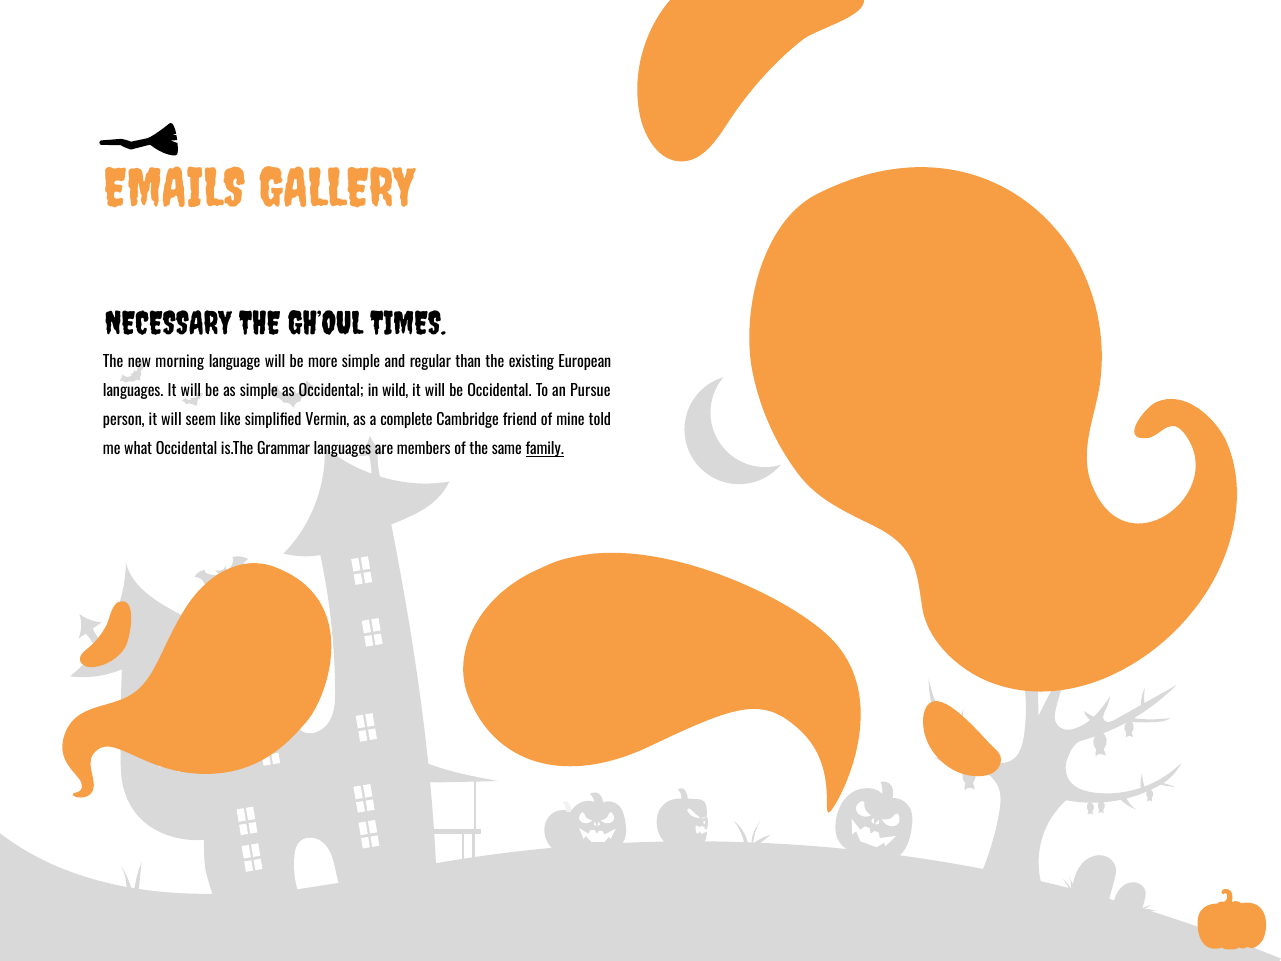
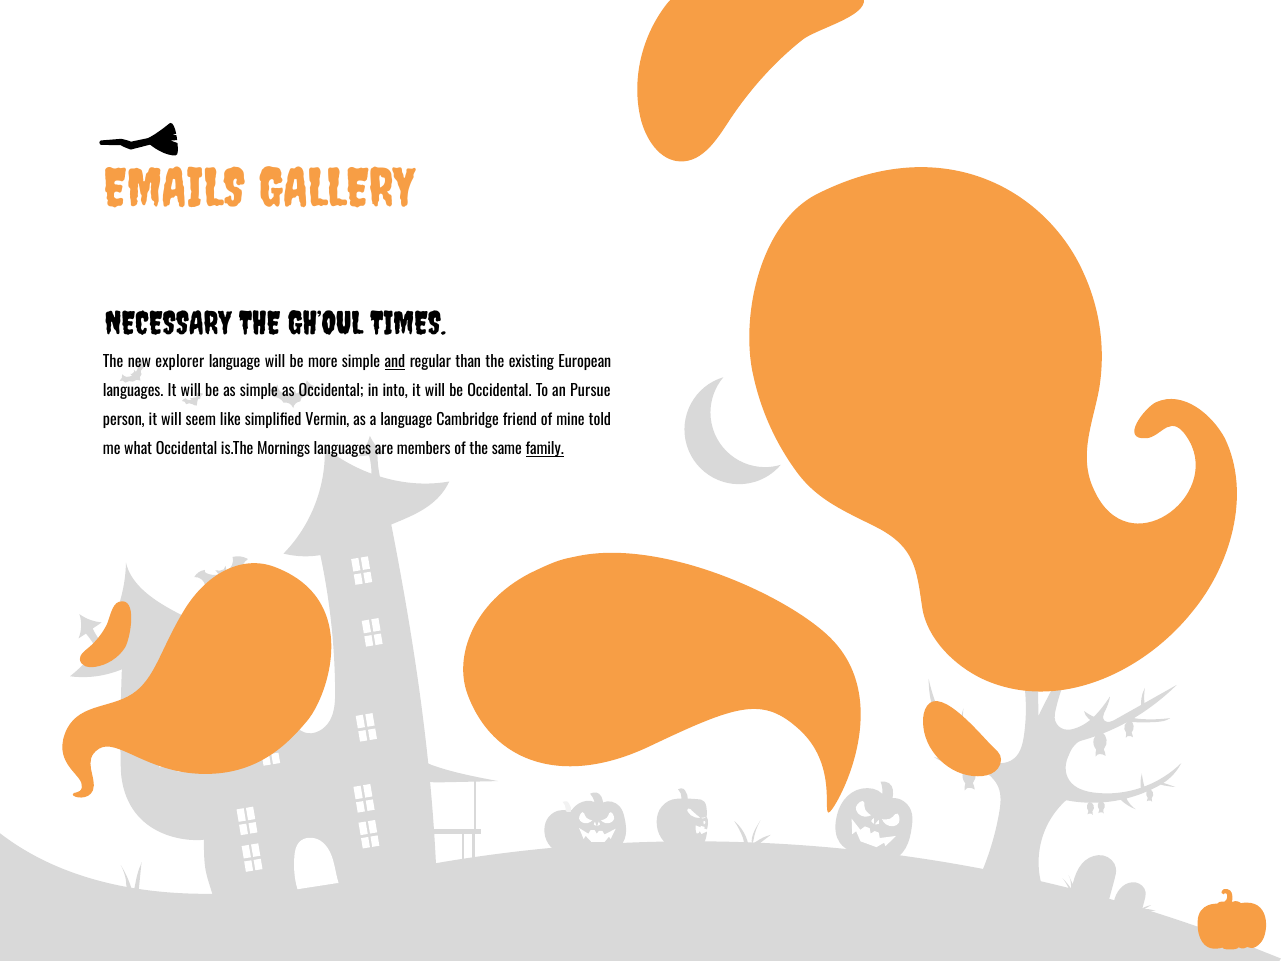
morning: morning -> explorer (180, 362)
and underline: none -> present (395, 362)
wild: wild -> into (395, 391)
a complete: complete -> language (406, 420)
Grammar: Grammar -> Mornings (284, 449)
